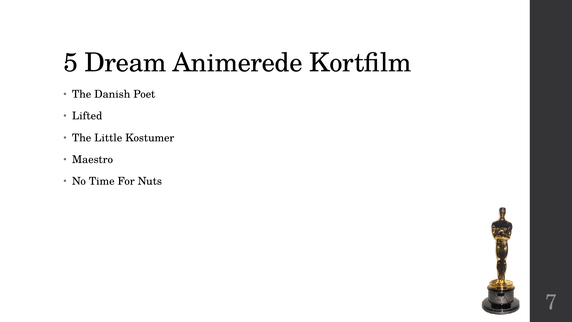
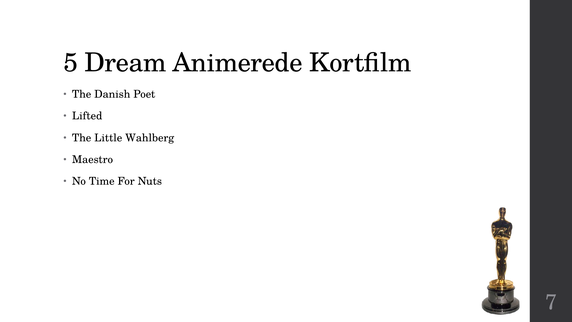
Kostumer: Kostumer -> Wahlberg (150, 138)
